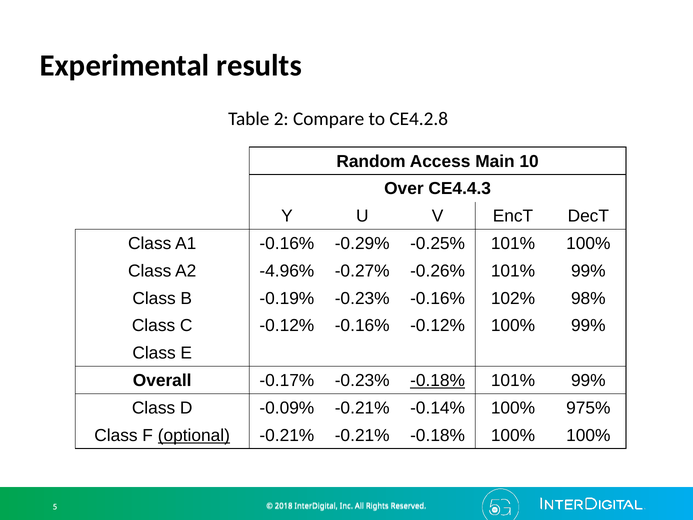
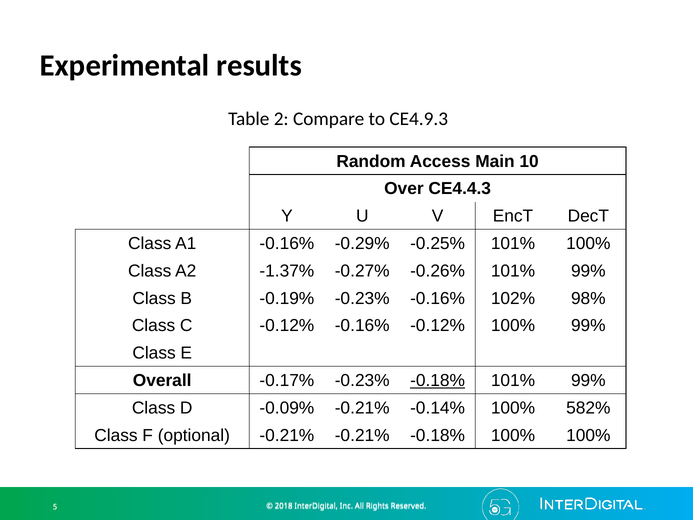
CE4.2.8: CE4.2.8 -> CE4.9.3 (419, 119)
-4.96%: -4.96% -> -1.37% (287, 271)
975%: 975% -> 582% (588, 408)
optional underline: present -> none (194, 435)
